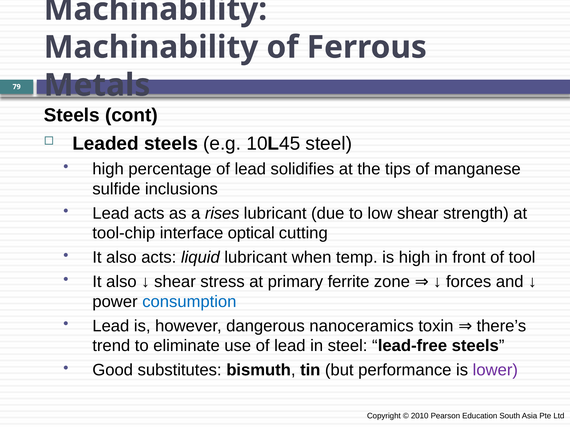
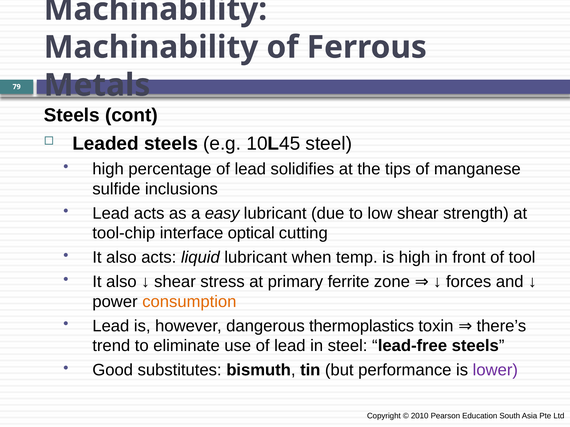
rises: rises -> easy (222, 213)
consumption colour: blue -> orange (189, 302)
nanoceramics: nanoceramics -> thermoplastics (362, 326)
